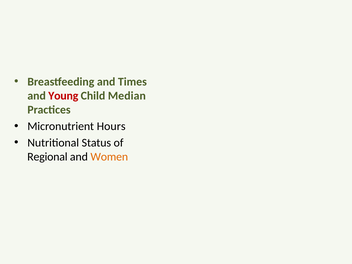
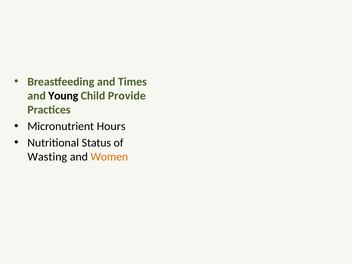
Young colour: red -> black (63, 96)
Median: Median -> Provide (127, 96)
Regional: Regional -> Wasting (47, 157)
